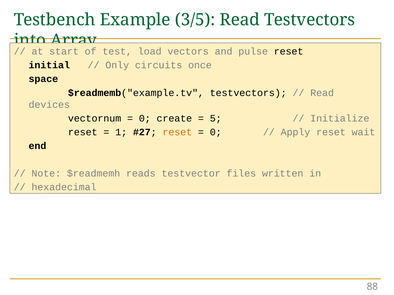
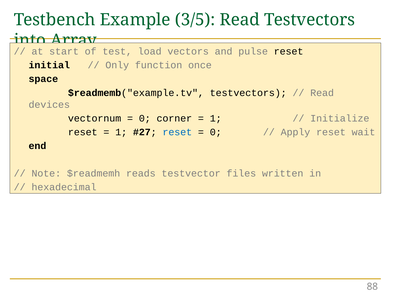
circuits: circuits -> function (159, 65)
create: create -> corner (174, 119)
5: 5 -> 1 (216, 119)
reset colour: orange -> blue (177, 132)
